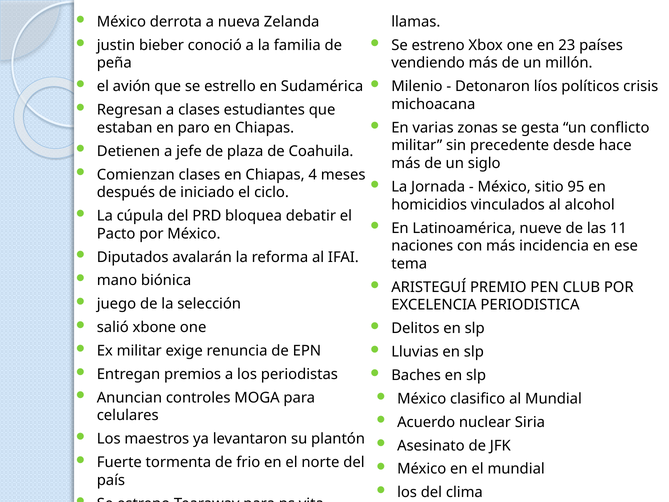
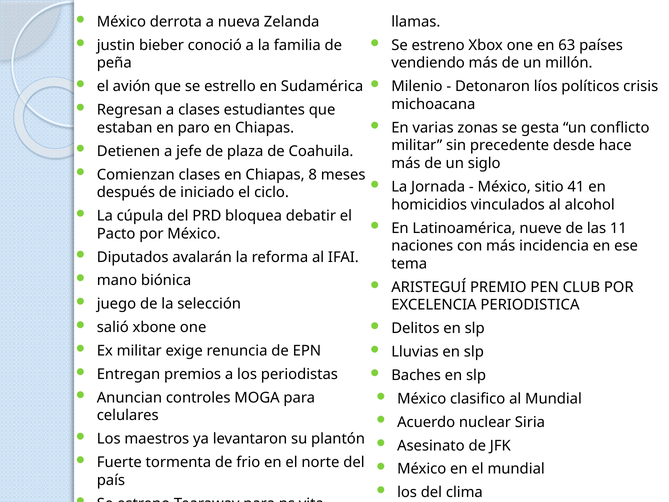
23: 23 -> 63 (567, 45)
4: 4 -> 8 (313, 175)
95: 95 -> 41 (576, 187)
